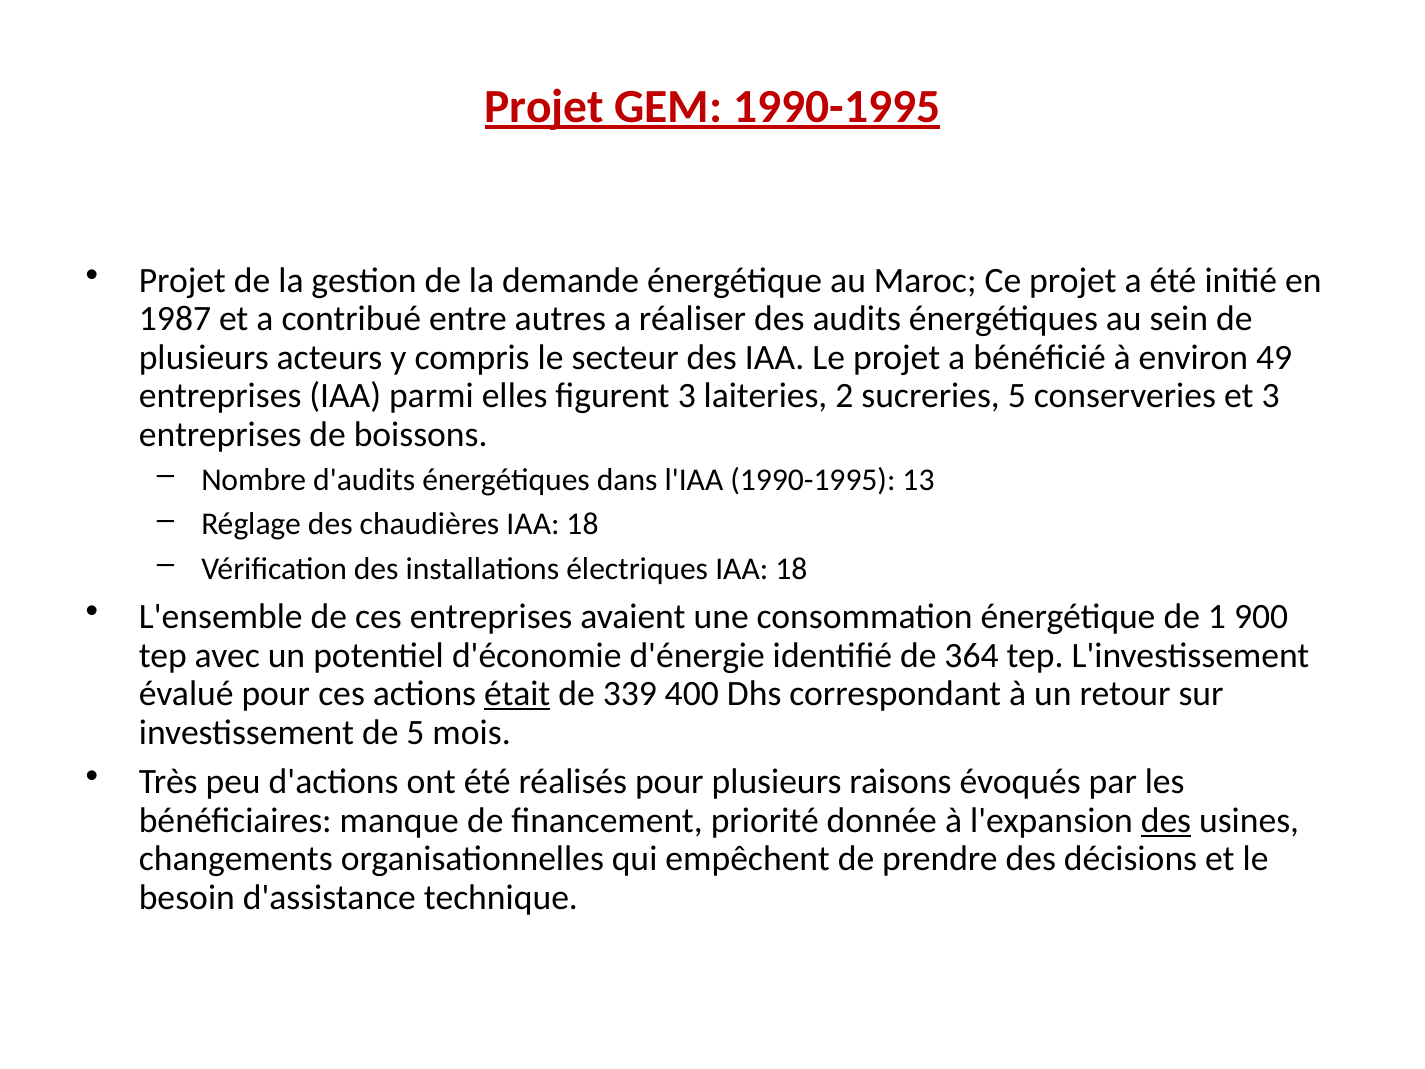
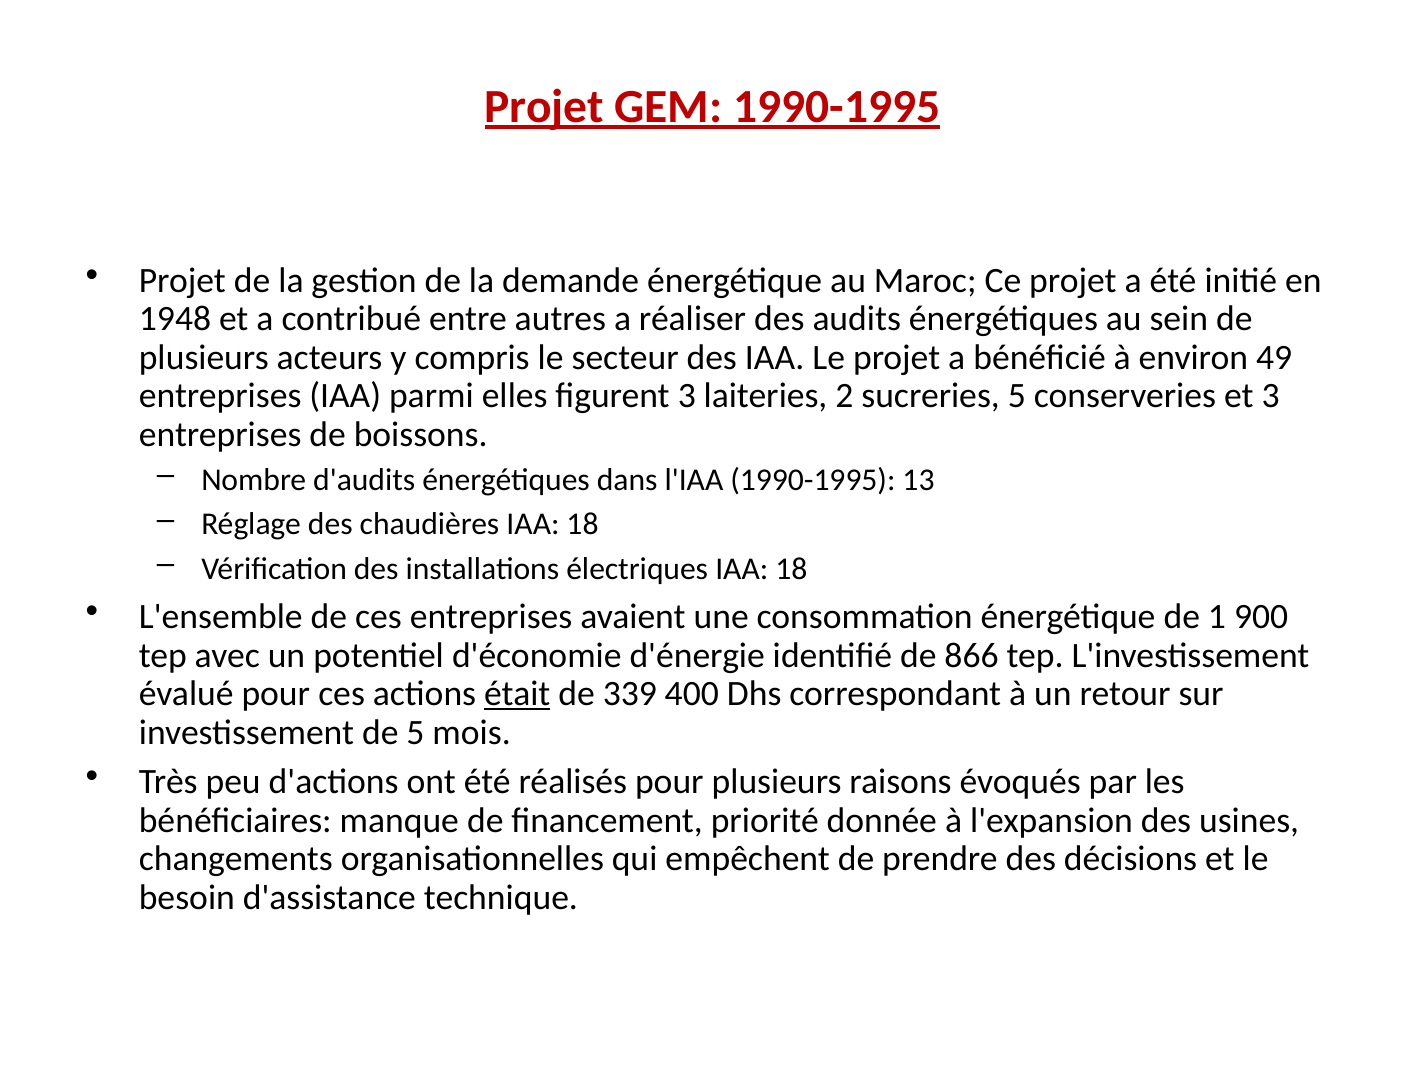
1987: 1987 -> 1948 (175, 319)
364: 364 -> 866 (972, 655)
des underline: present -> none (1166, 820)
